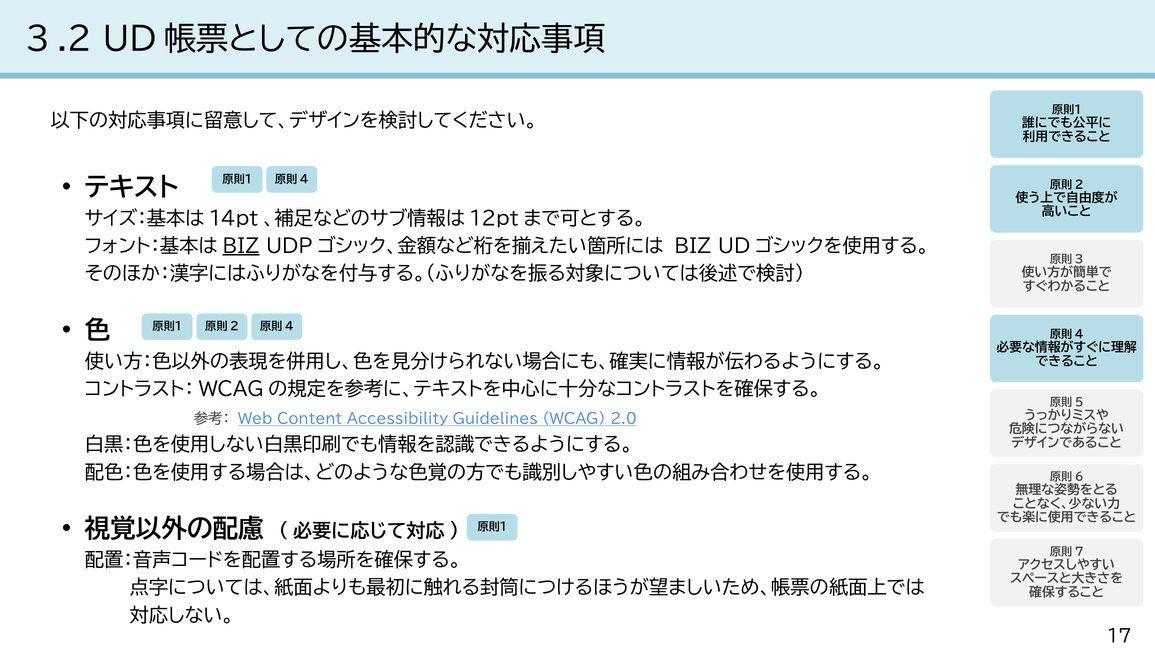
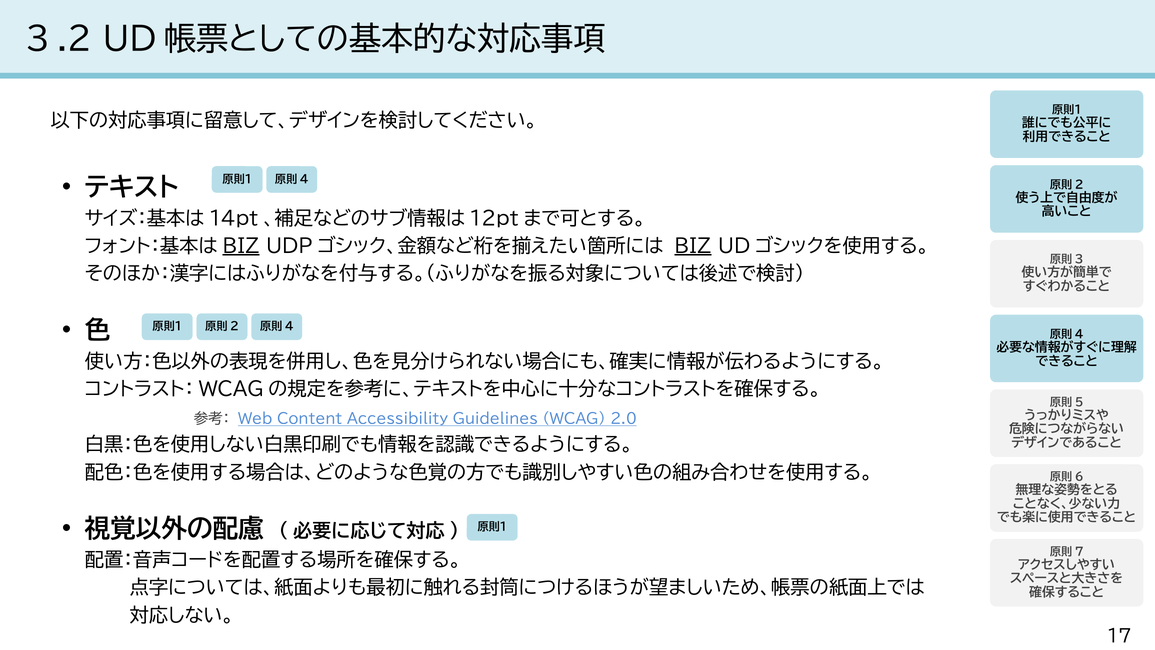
BIZ underline: none -> present (693, 246)
